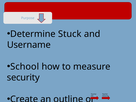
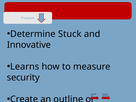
Username: Username -> Innovative (29, 45)
School: School -> Learns (25, 67)
